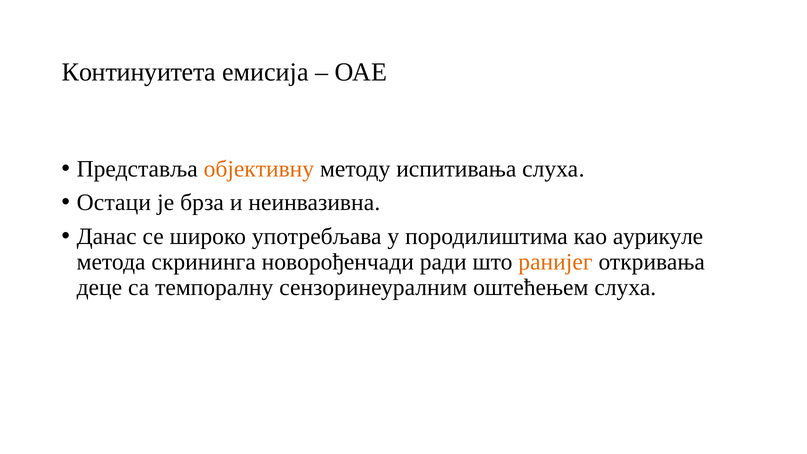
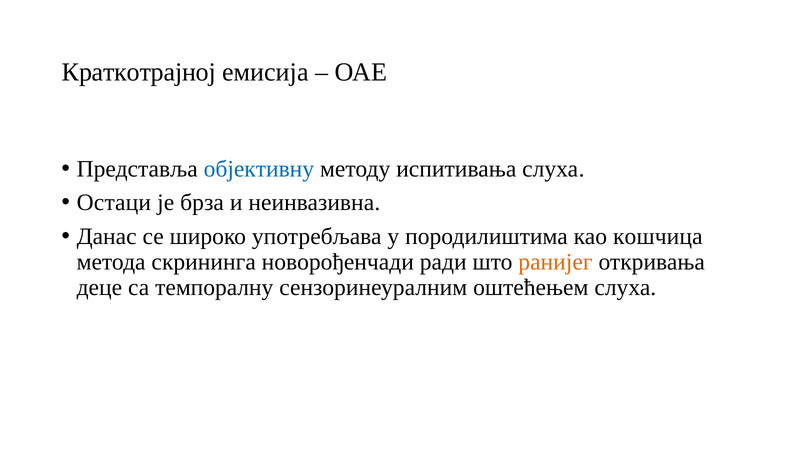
Континуитета: Континуитета -> Краткотрајној (139, 72)
објективну colour: orange -> blue (259, 169)
аурикуле: аурикуле -> кошчица (658, 236)
